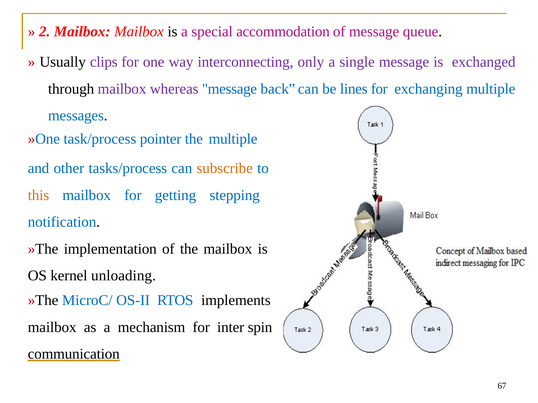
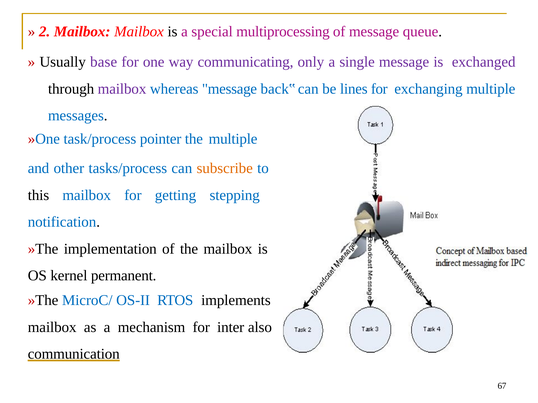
accommodation: accommodation -> multiprocessing (283, 31)
clips: clips -> base (104, 62)
interconnecting: interconnecting -> communicating (246, 62)
whereas colour: purple -> blue (174, 89)
this colour: orange -> black (38, 195)
unloading: unloading -> permanent (124, 276)
spin: spin -> also (260, 328)
